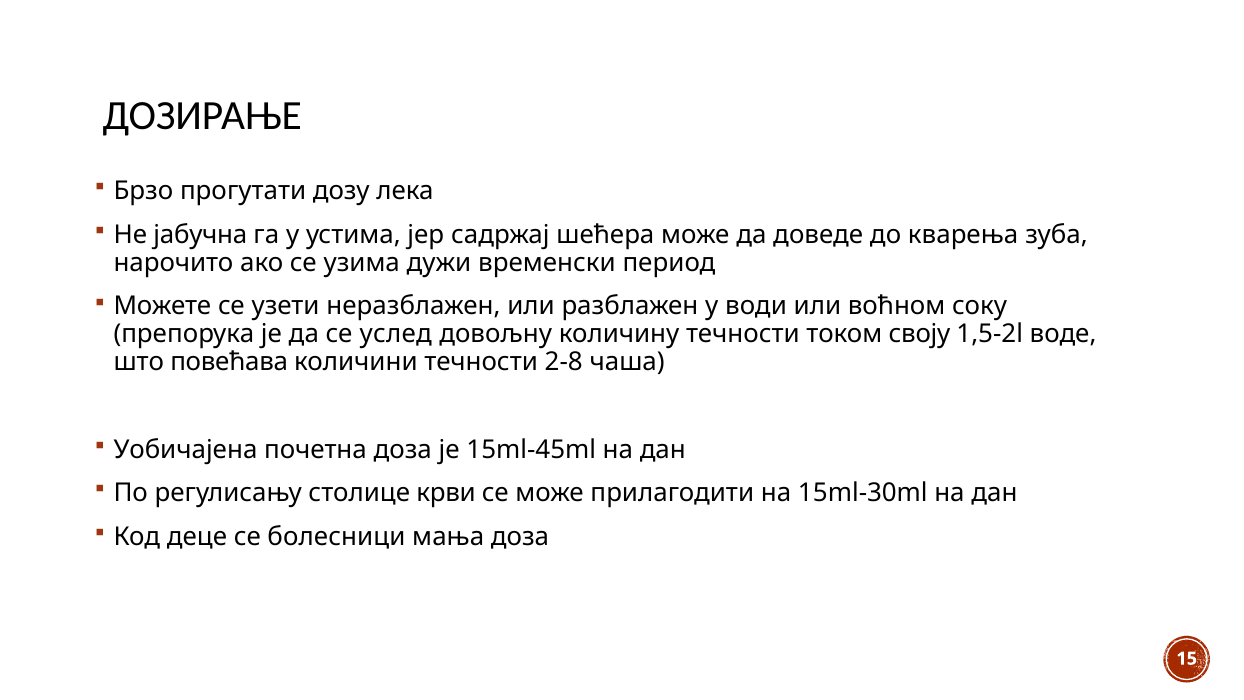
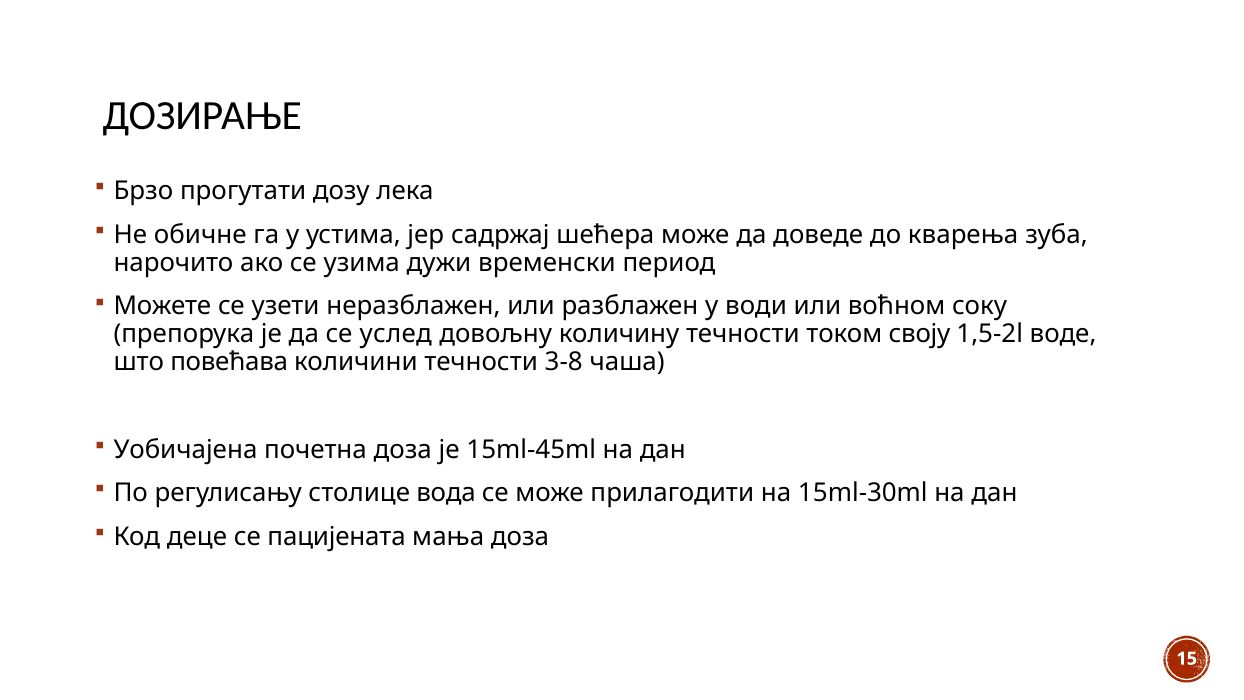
јабучна: јабучна -> обичне (200, 235)
2-8: 2-8 -> 3-8 (564, 362)
крви: крви -> вода (446, 493)
болесници: болесници -> пацијената (337, 537)
